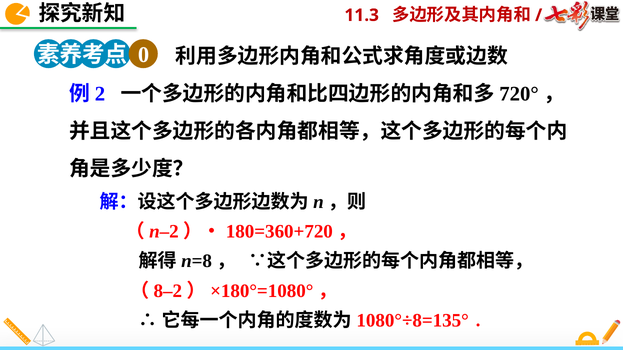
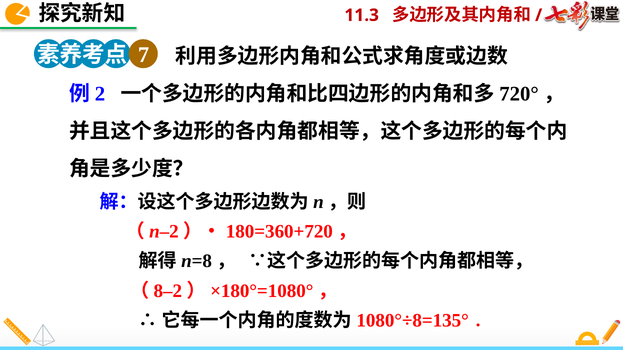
0: 0 -> 7 (144, 55)
